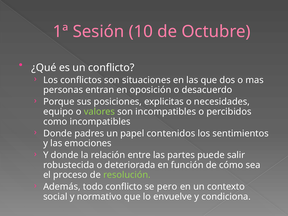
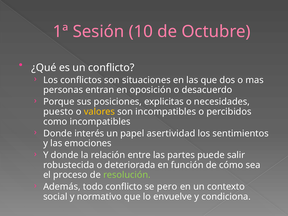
equipo: equipo -> puesto (58, 112)
valores colour: light green -> yellow (99, 112)
padres: padres -> interés (89, 133)
contenidos: contenidos -> asertividad (171, 133)
